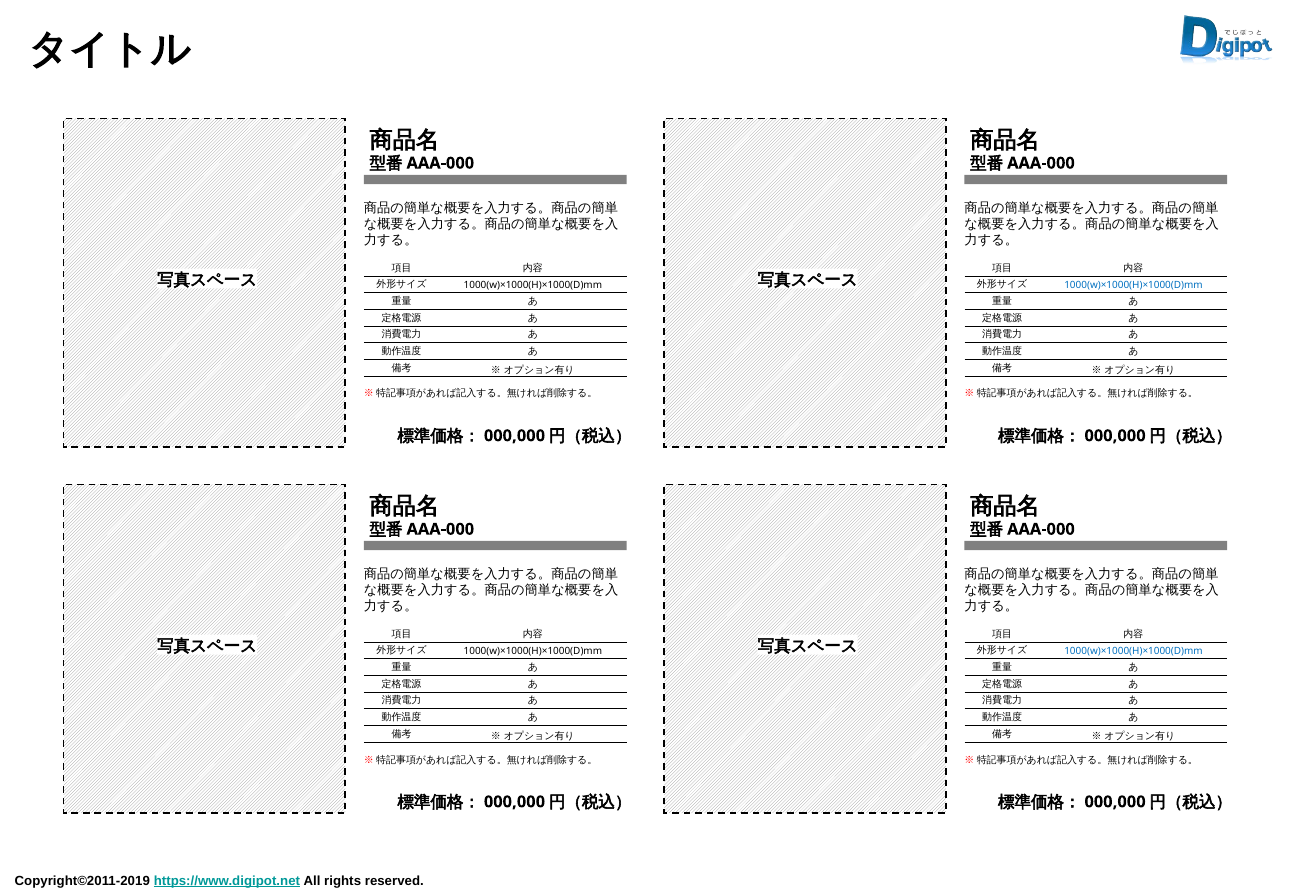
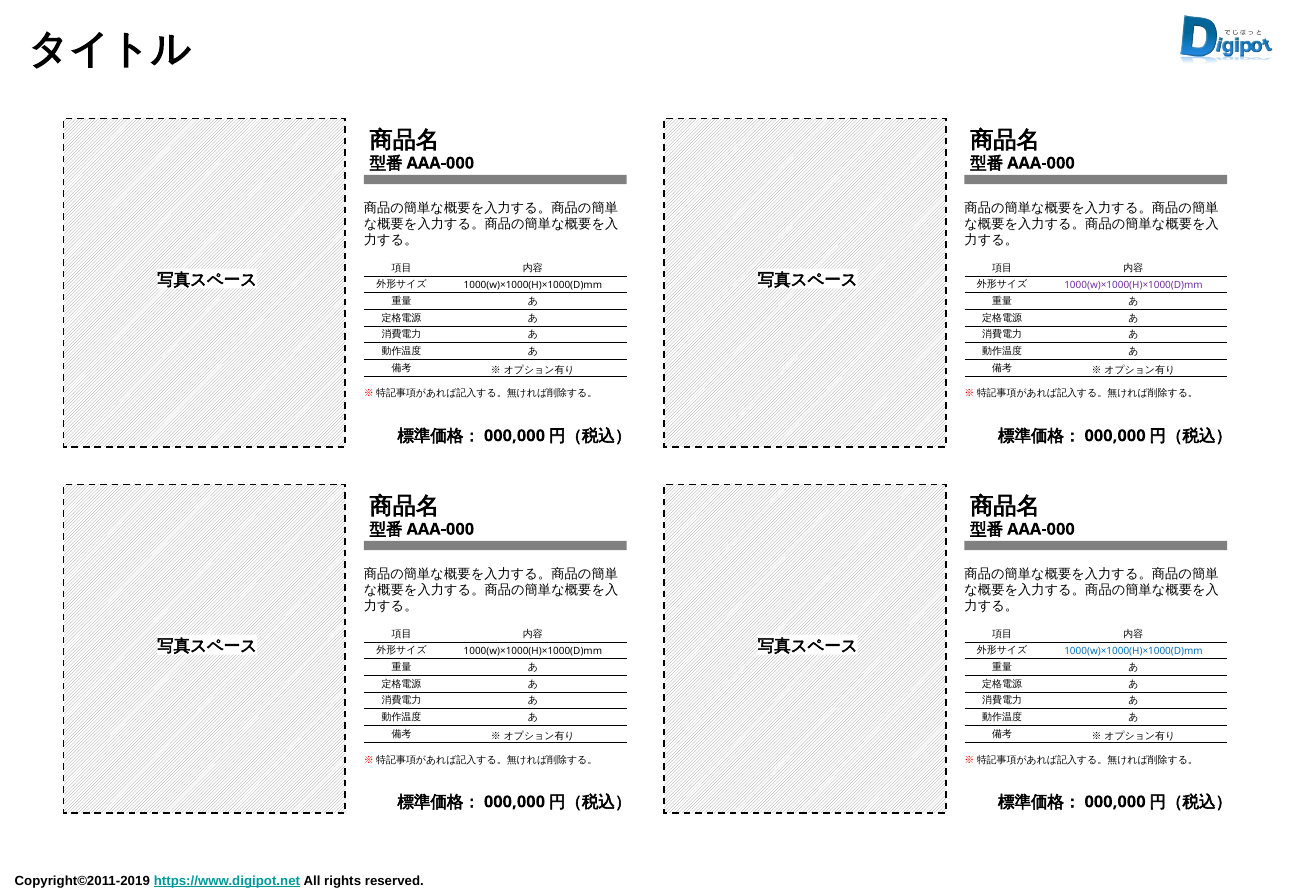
1000(w)×1000(H)×1000(D)mm colour: blue -> purple (1134, 285)
